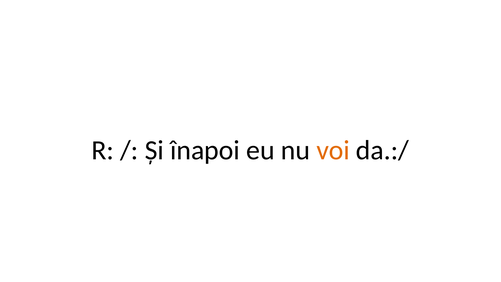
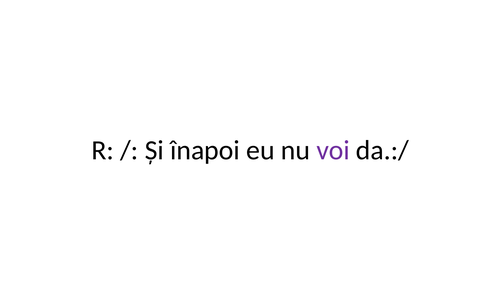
voi colour: orange -> purple (333, 150)
